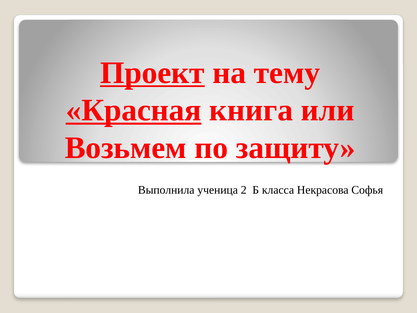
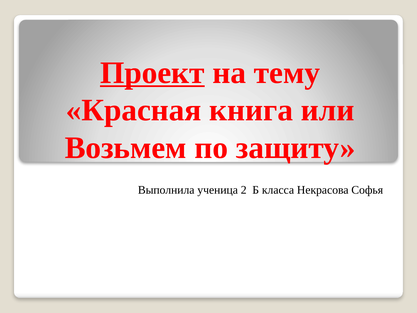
Красная underline: present -> none (134, 110)
